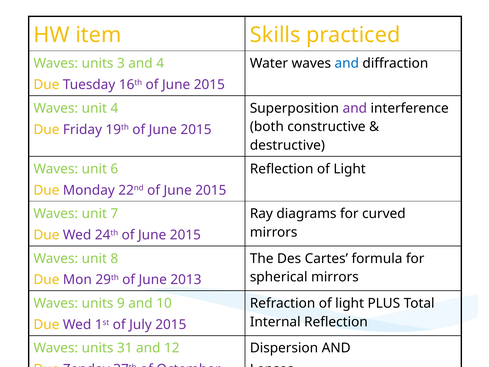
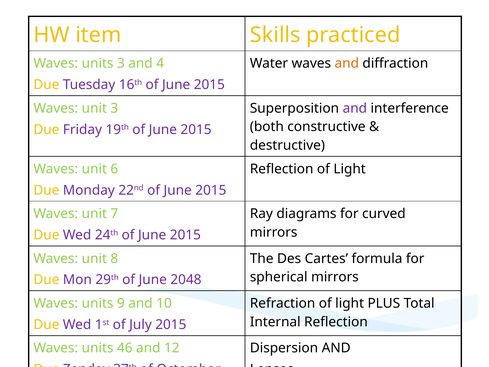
and colour: blue -> orange (347, 63)
unit 4: 4 -> 3 (114, 108)
2013: 2013 -> 2048 (186, 280)
31: 31 -> 46 (125, 348)
